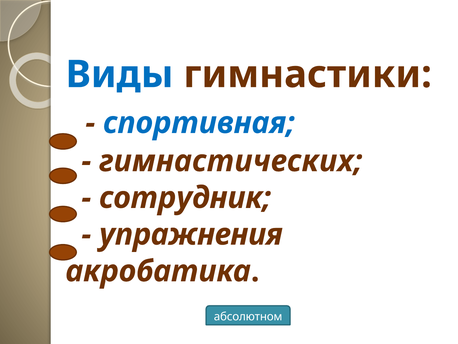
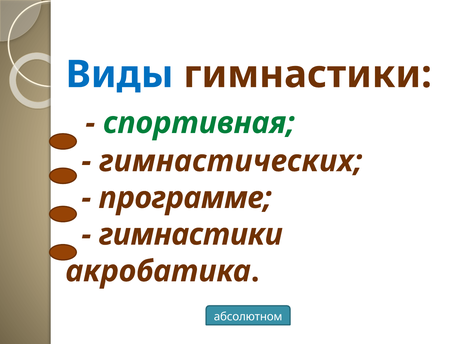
спортивная colour: blue -> green (199, 123)
сотрудник: сотрудник -> программе (185, 198)
упражнения: упражнения -> гимнастики (191, 234)
